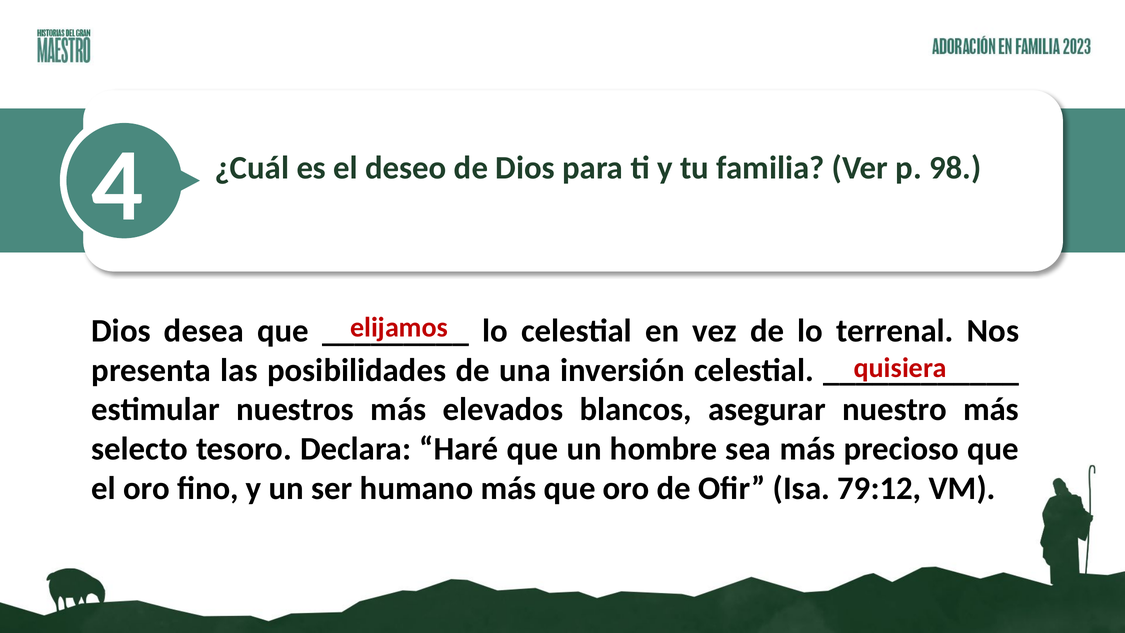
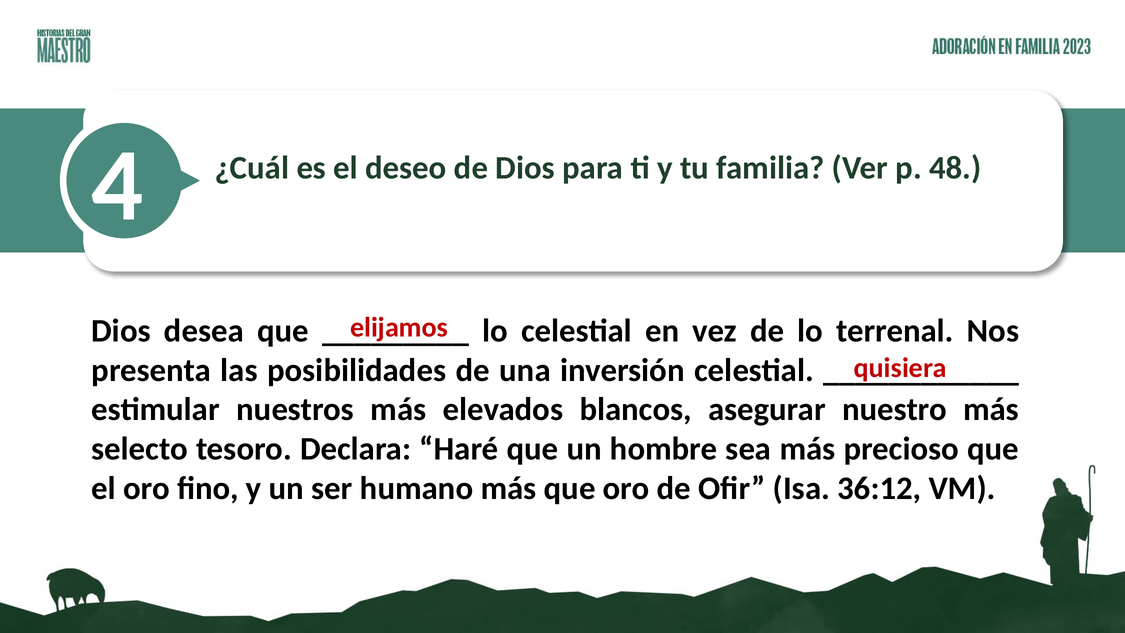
98: 98 -> 48 (955, 168)
79:12: 79:12 -> 36:12 (879, 488)
